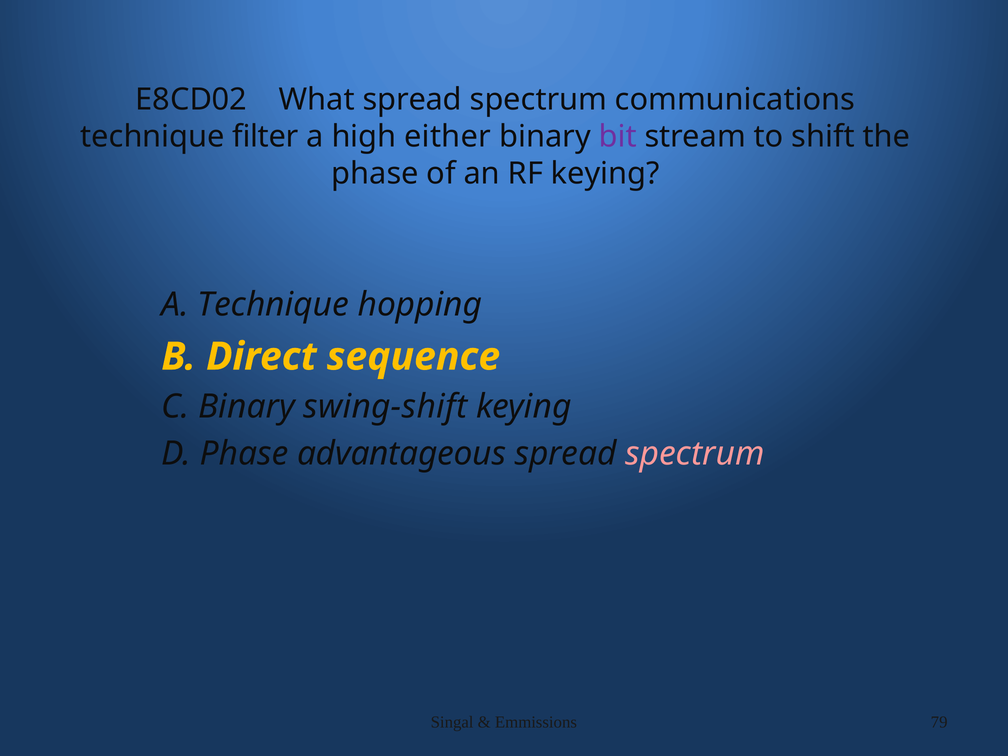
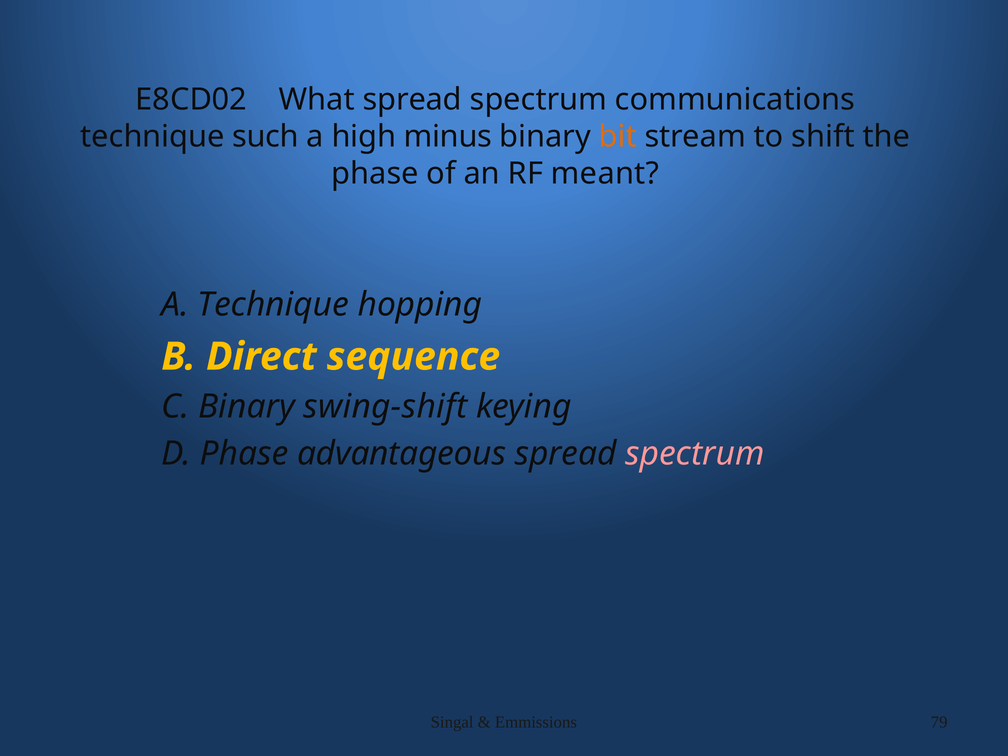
filter: filter -> such (266, 136)
either: either -> minus (448, 136)
bit colour: purple -> orange (618, 136)
RF keying: keying -> meant (605, 173)
